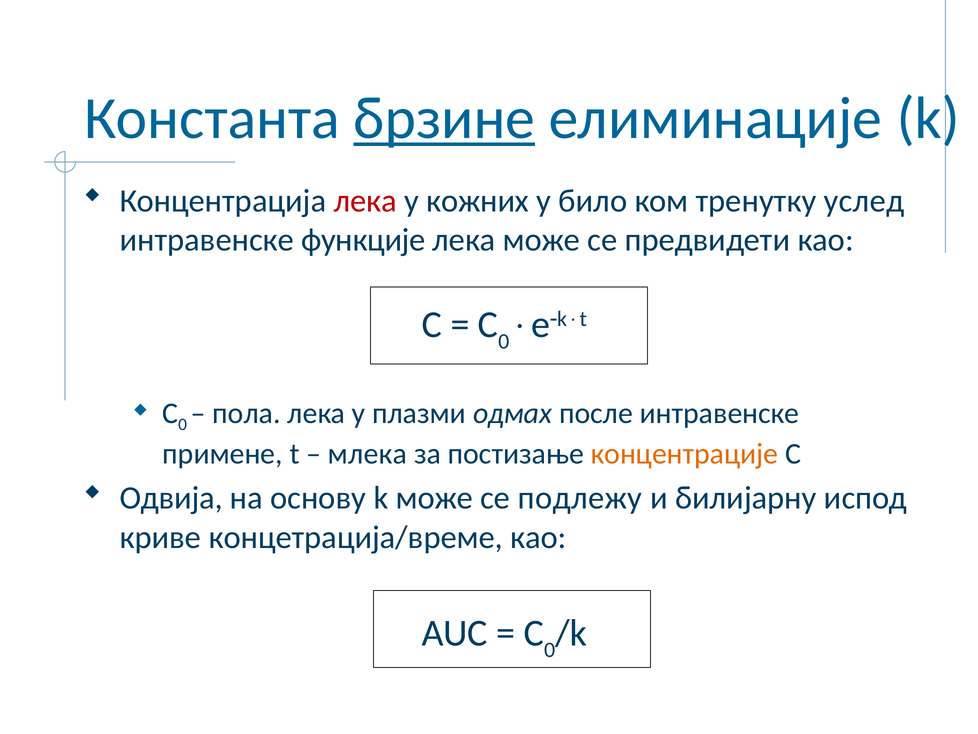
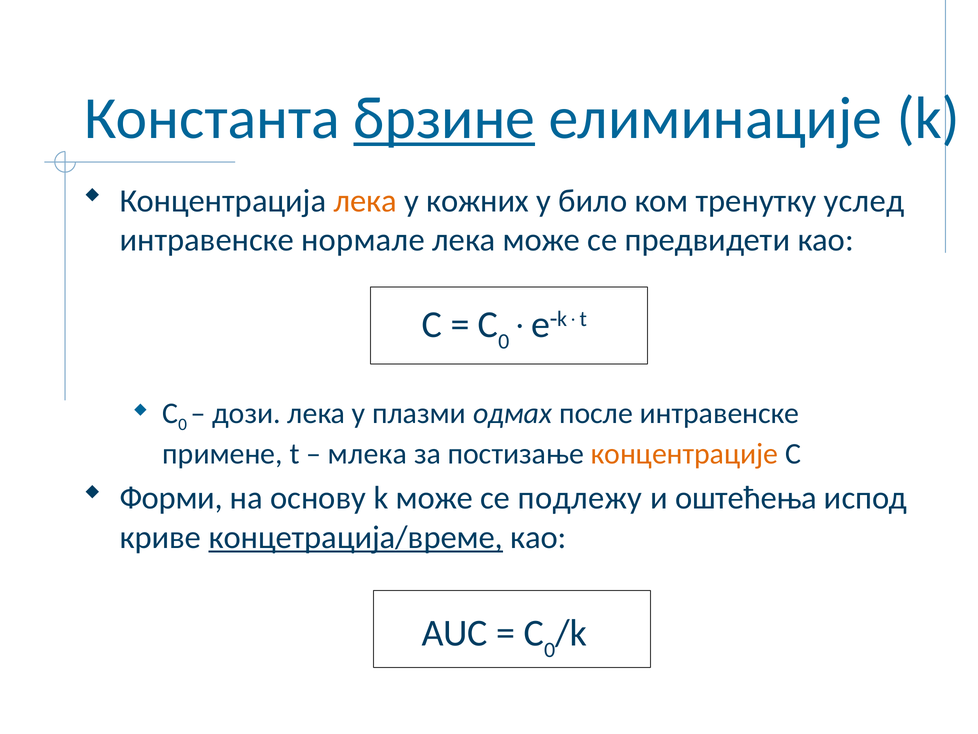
лека colour: red -> orange (365, 201)
функције: функције -> нормале (363, 240)
пола: пола -> дози (246, 413)
Одвија: Одвија -> Форми (171, 498)
билијарну: билијарну -> оштећења (746, 498)
концетрација/време underline: none -> present (356, 537)
